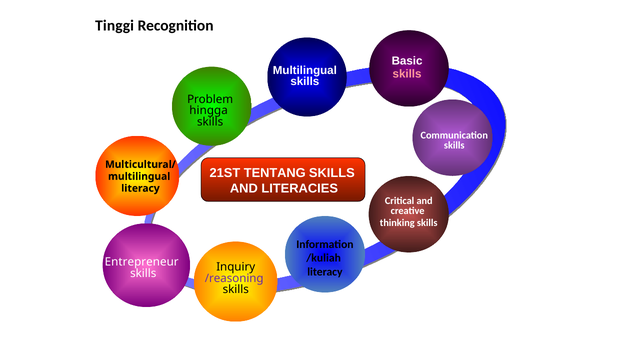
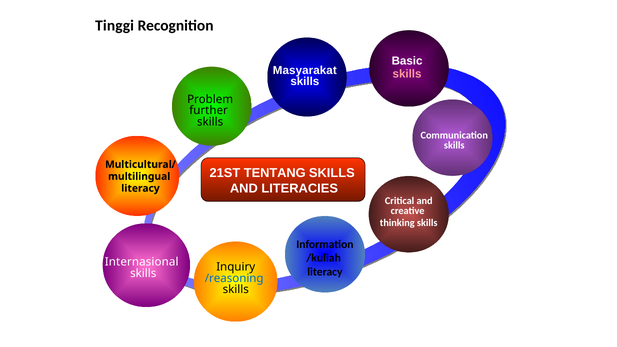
Multilingual: Multilingual -> Masyarakat (305, 70)
hingga: hingga -> further (209, 111)
Entrepreneur: Entrepreneur -> Internasional (142, 262)
/reasoning colour: purple -> blue (234, 278)
